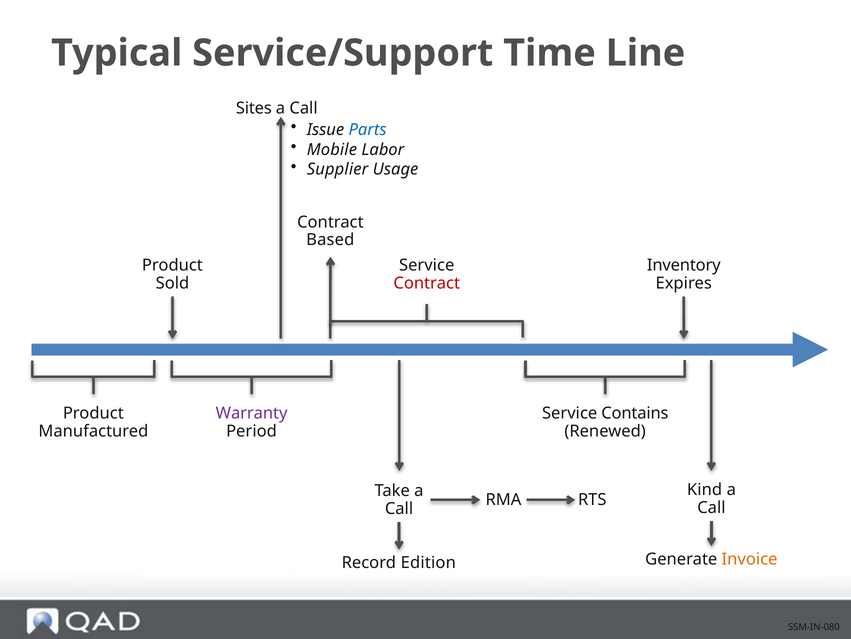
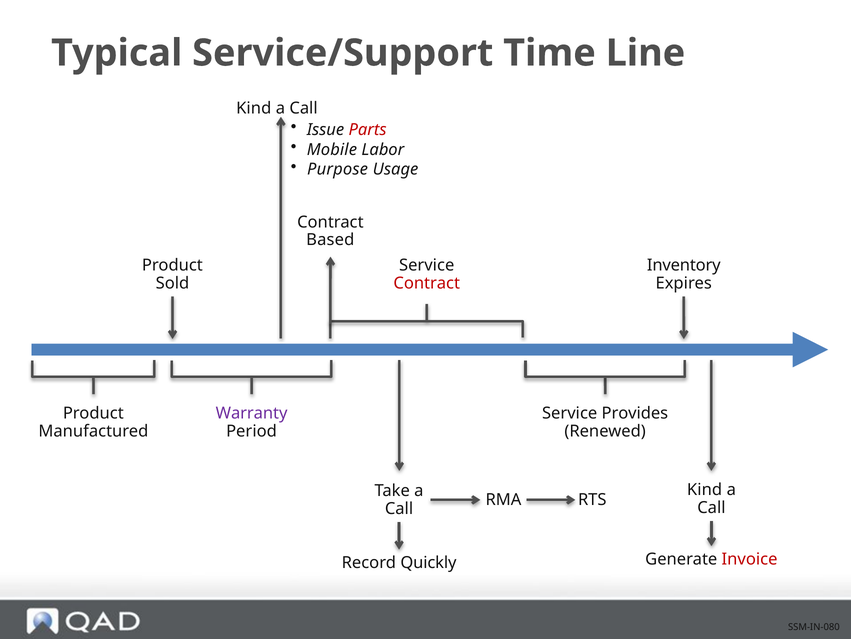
Sites: Sites -> Kind (254, 108)
Parts colour: blue -> red (368, 129)
Supplier: Supplier -> Purpose (338, 169)
Contains: Contains -> Provides (635, 413)
Edition: Edition -> Quickly (428, 562)
Invoice colour: orange -> red (750, 559)
